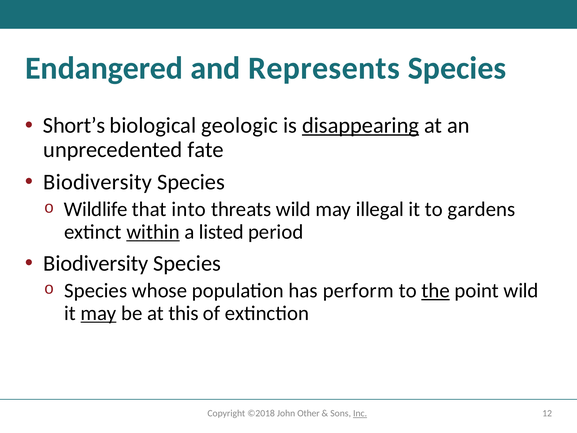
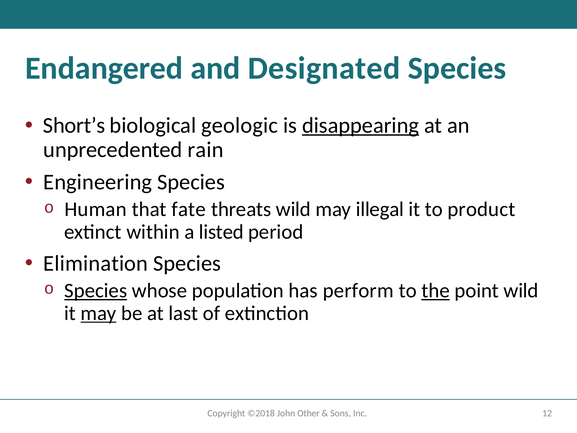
Represents: Represents -> Designated (324, 68)
fate: fate -> rain (206, 150)
Biodiversity: Biodiversity -> Engineering (98, 182)
Wildlife: Wildlife -> Human (96, 209)
into: into -> fate (189, 209)
gardens: gardens -> product (481, 209)
within underline: present -> none (153, 232)
Biodiversity: Biodiversity -> Elimination (96, 263)
Species underline: none -> present (96, 291)
this: this -> last (183, 313)
Inc underline: present -> none (360, 413)
